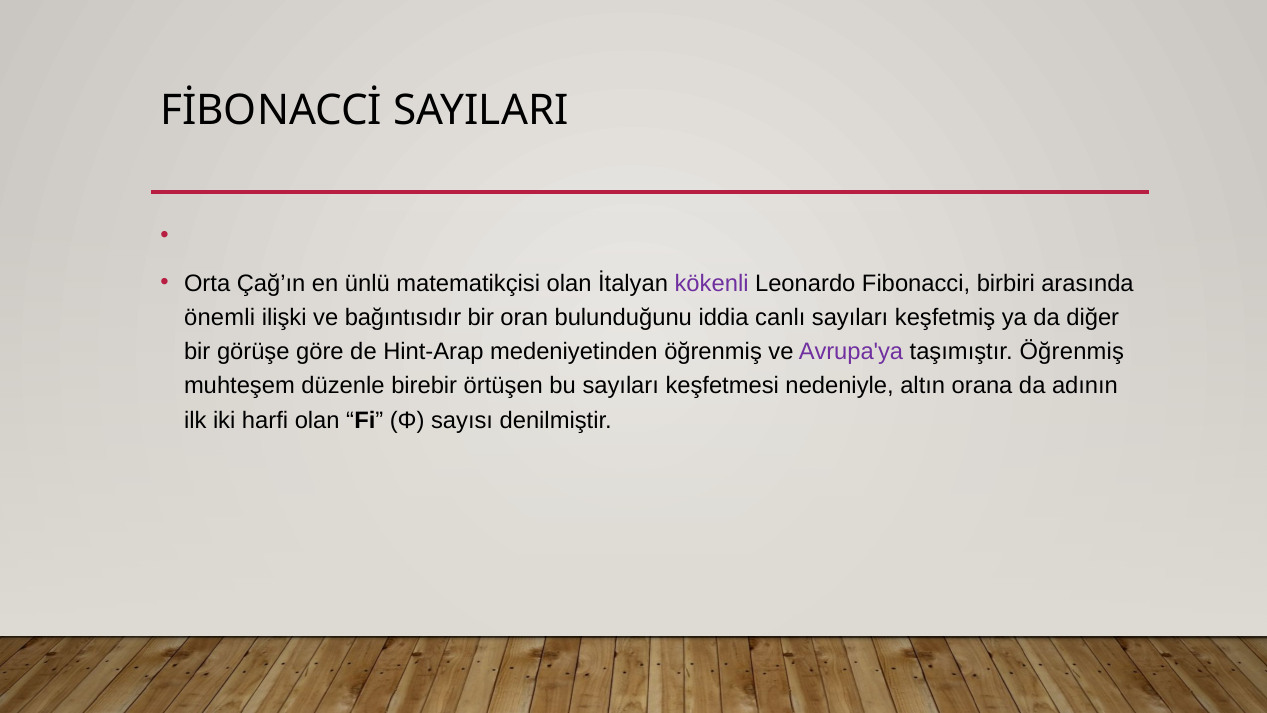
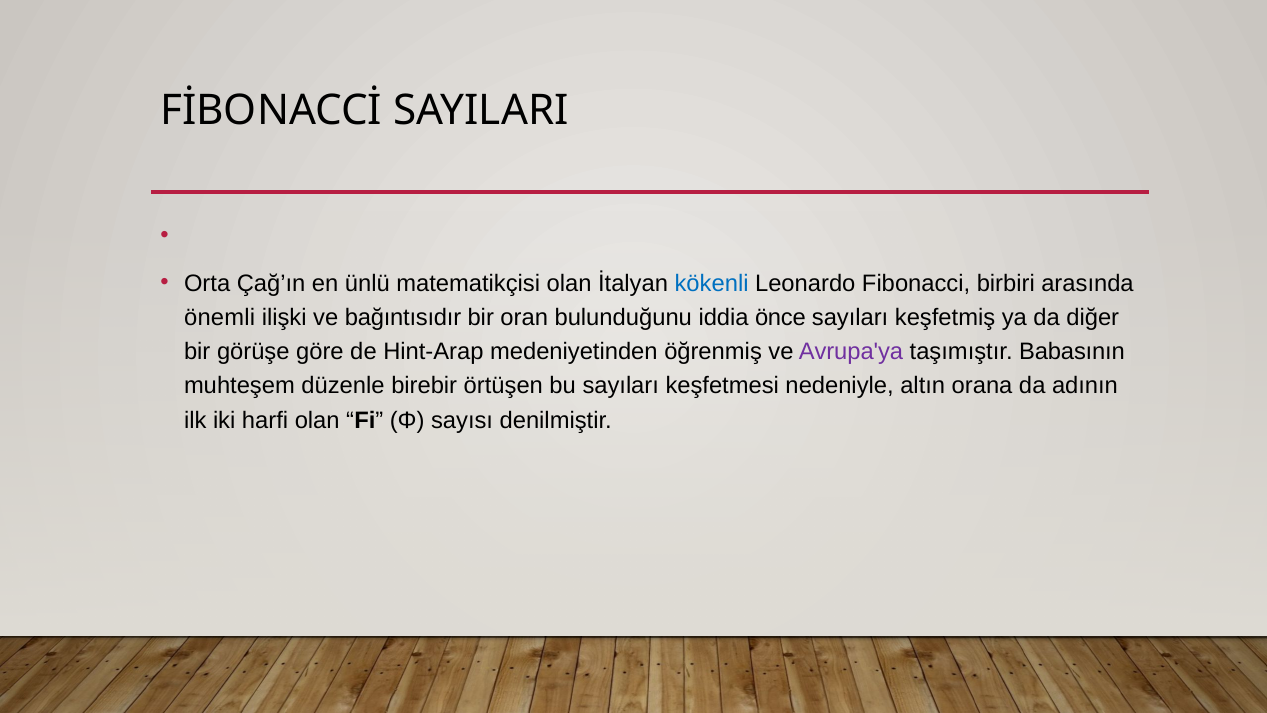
kökenli colour: purple -> blue (712, 283)
canlı: canlı -> önce (780, 317)
taşımıştır Öğrenmiş: Öğrenmiş -> Babasının (1072, 352)
